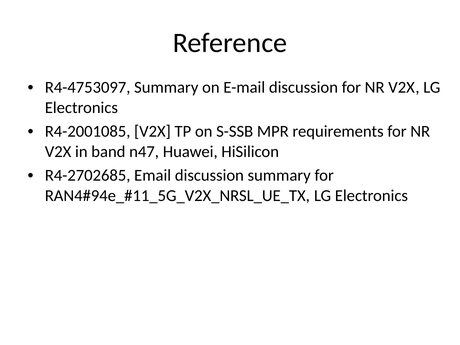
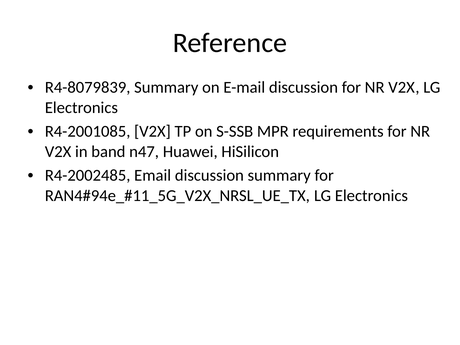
R4-4753097: R4-4753097 -> R4-8079839 (88, 87)
R4-2702685: R4-2702685 -> R4-2002485 (88, 175)
